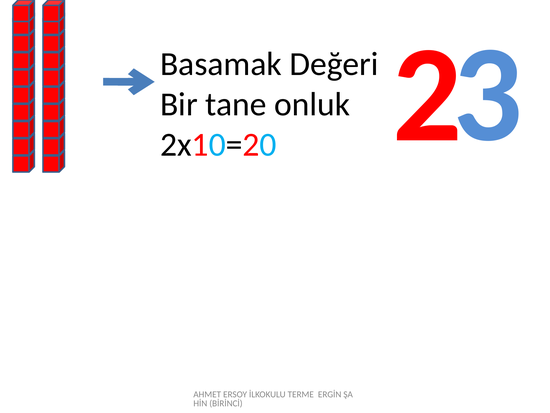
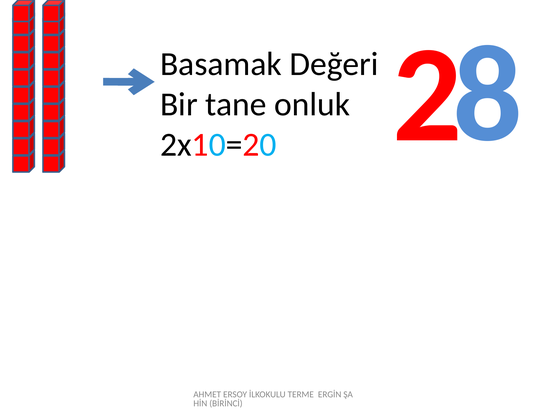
3: 3 -> 8 (488, 95)
